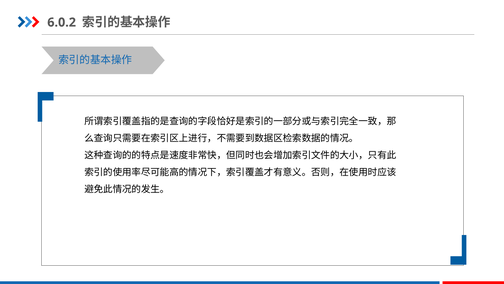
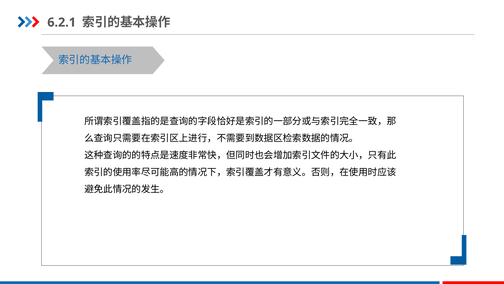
6.0.2: 6.0.2 -> 6.2.1 (62, 22)
